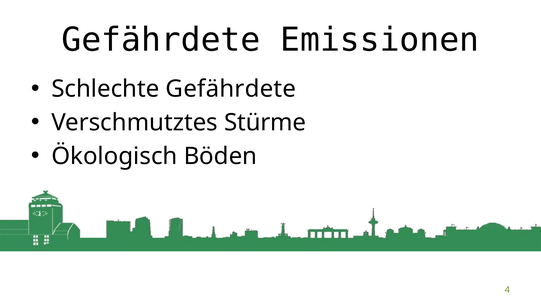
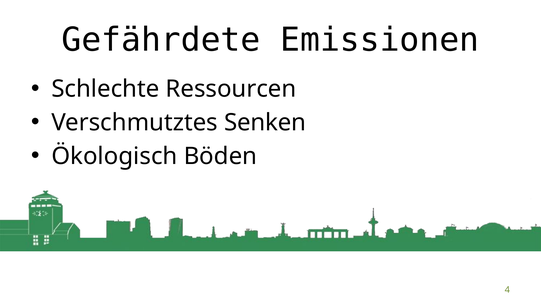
Schlechte Gefährdete: Gefährdete -> Ressourcen (231, 89)
Stürme: Stürme -> Senken (265, 123)
